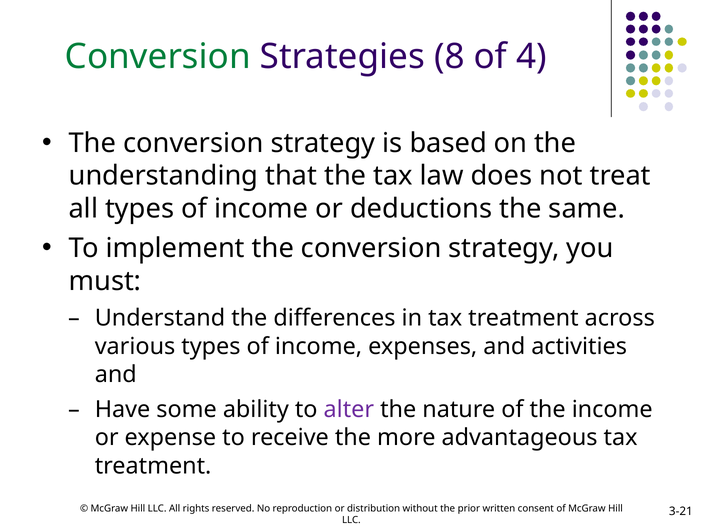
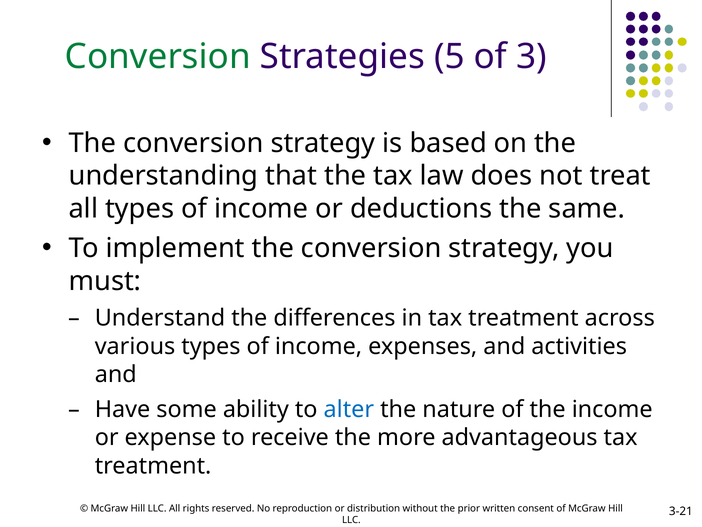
8: 8 -> 5 (449, 56)
4: 4 -> 3 (531, 56)
alter colour: purple -> blue (349, 409)
